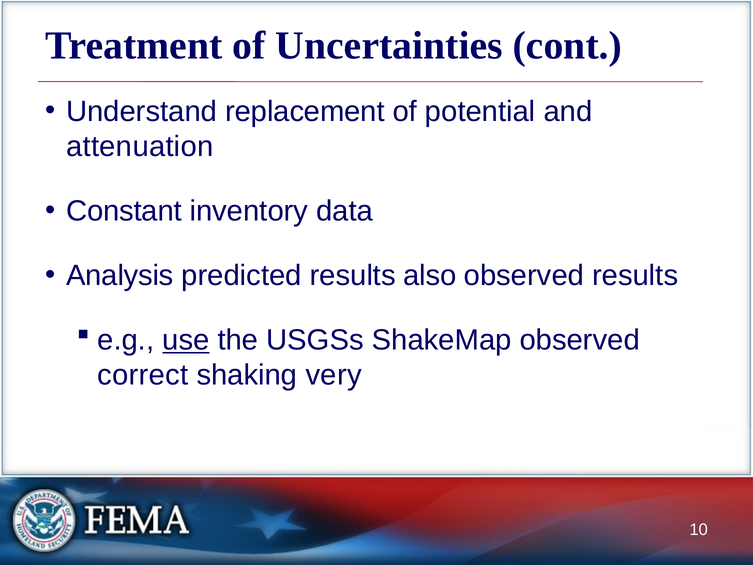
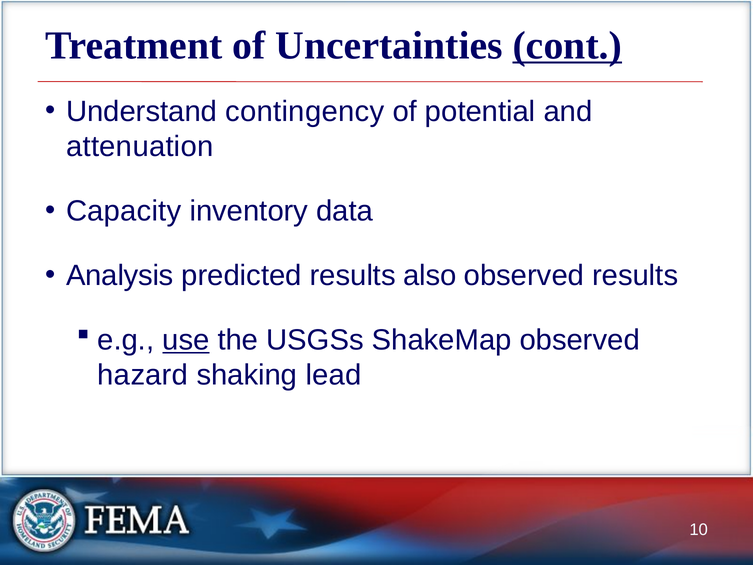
cont underline: none -> present (567, 45)
replacement: replacement -> contingency (305, 111)
Constant: Constant -> Capacity (124, 211)
correct: correct -> hazard (143, 375)
very: very -> lead (334, 375)
